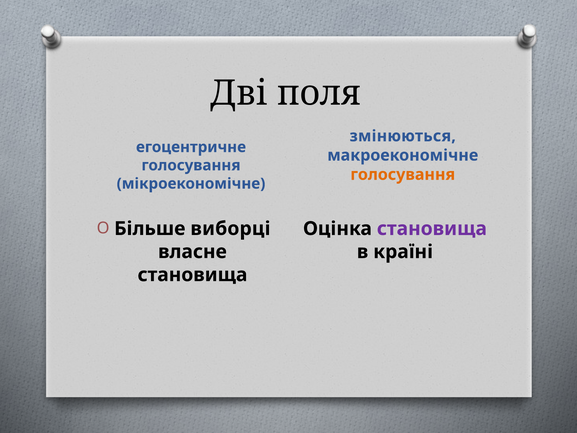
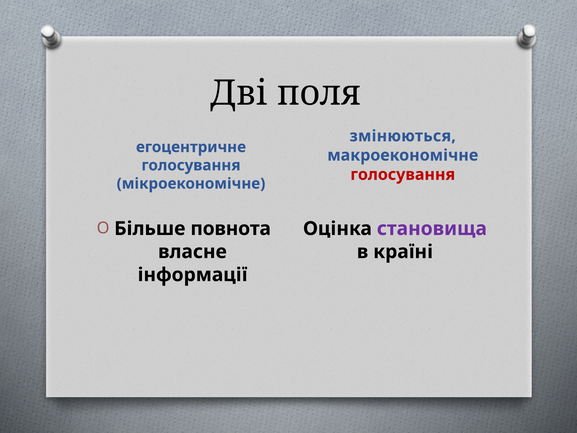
голосування colour: orange -> red (403, 174)
виборці: виборці -> повнота (231, 228)
становища: становища -> інформації (192, 275)
